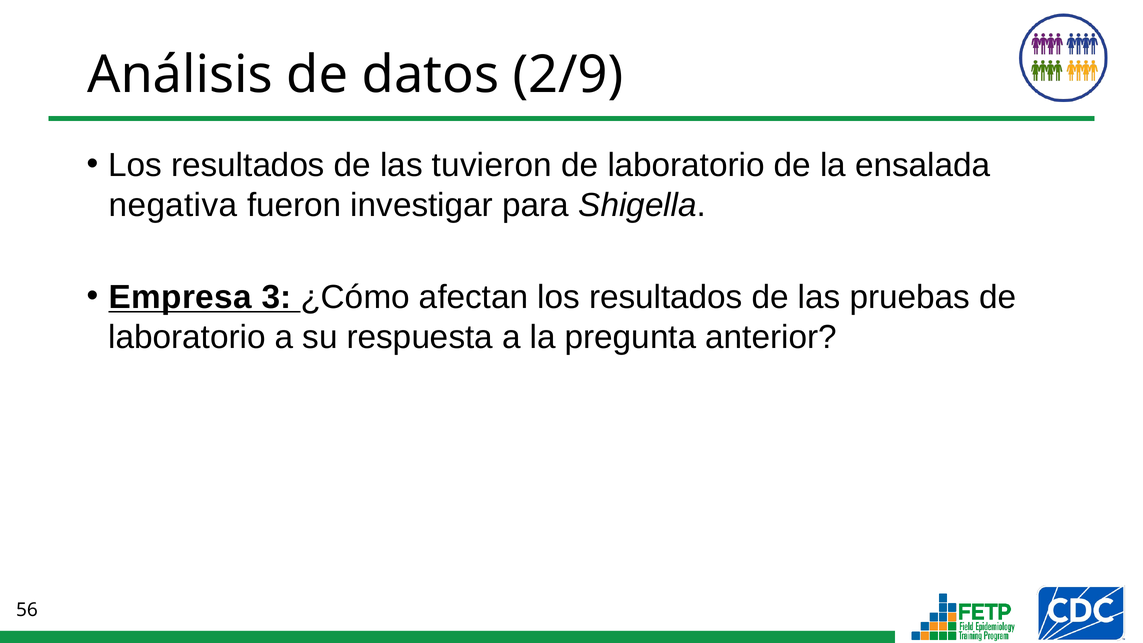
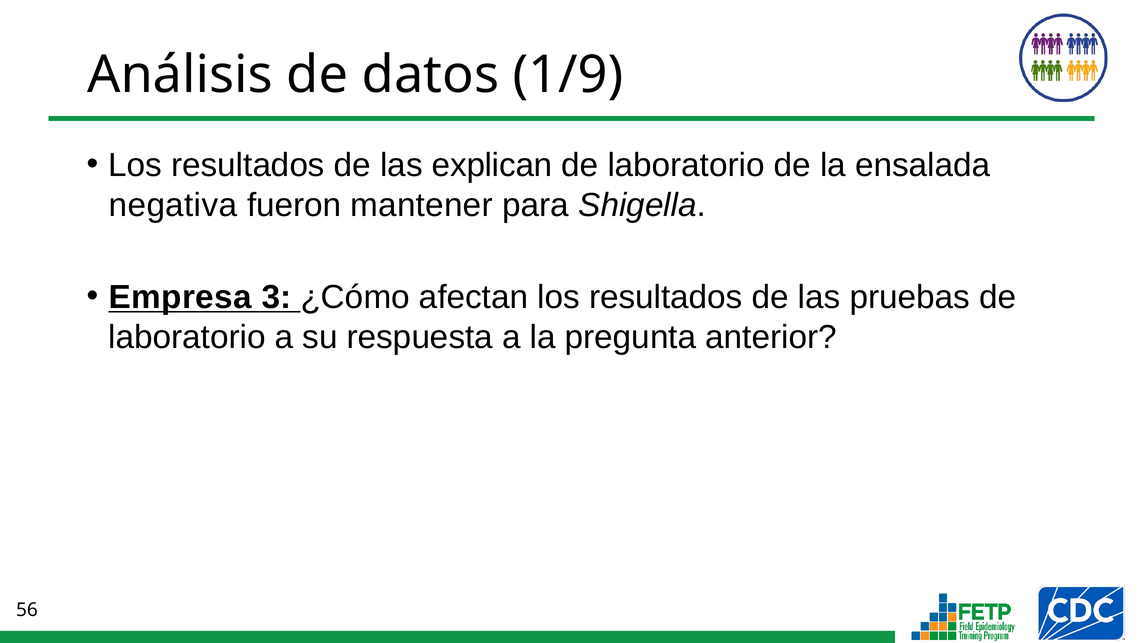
2/9: 2/9 -> 1/9 (568, 75)
tuvieron: tuvieron -> explican (492, 165)
investigar: investigar -> mantener (422, 205)
